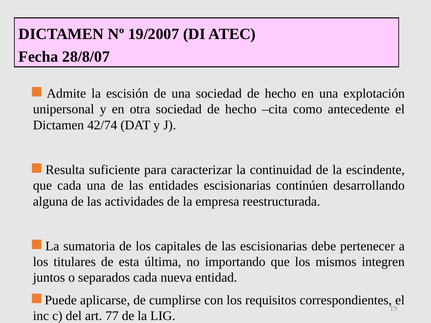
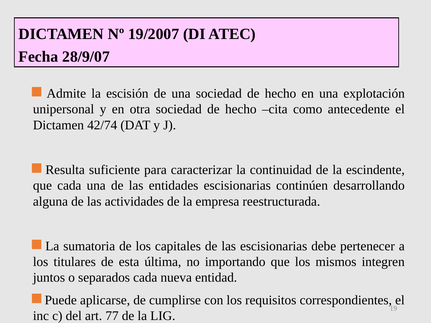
28/8/07: 28/8/07 -> 28/9/07 (86, 57)
